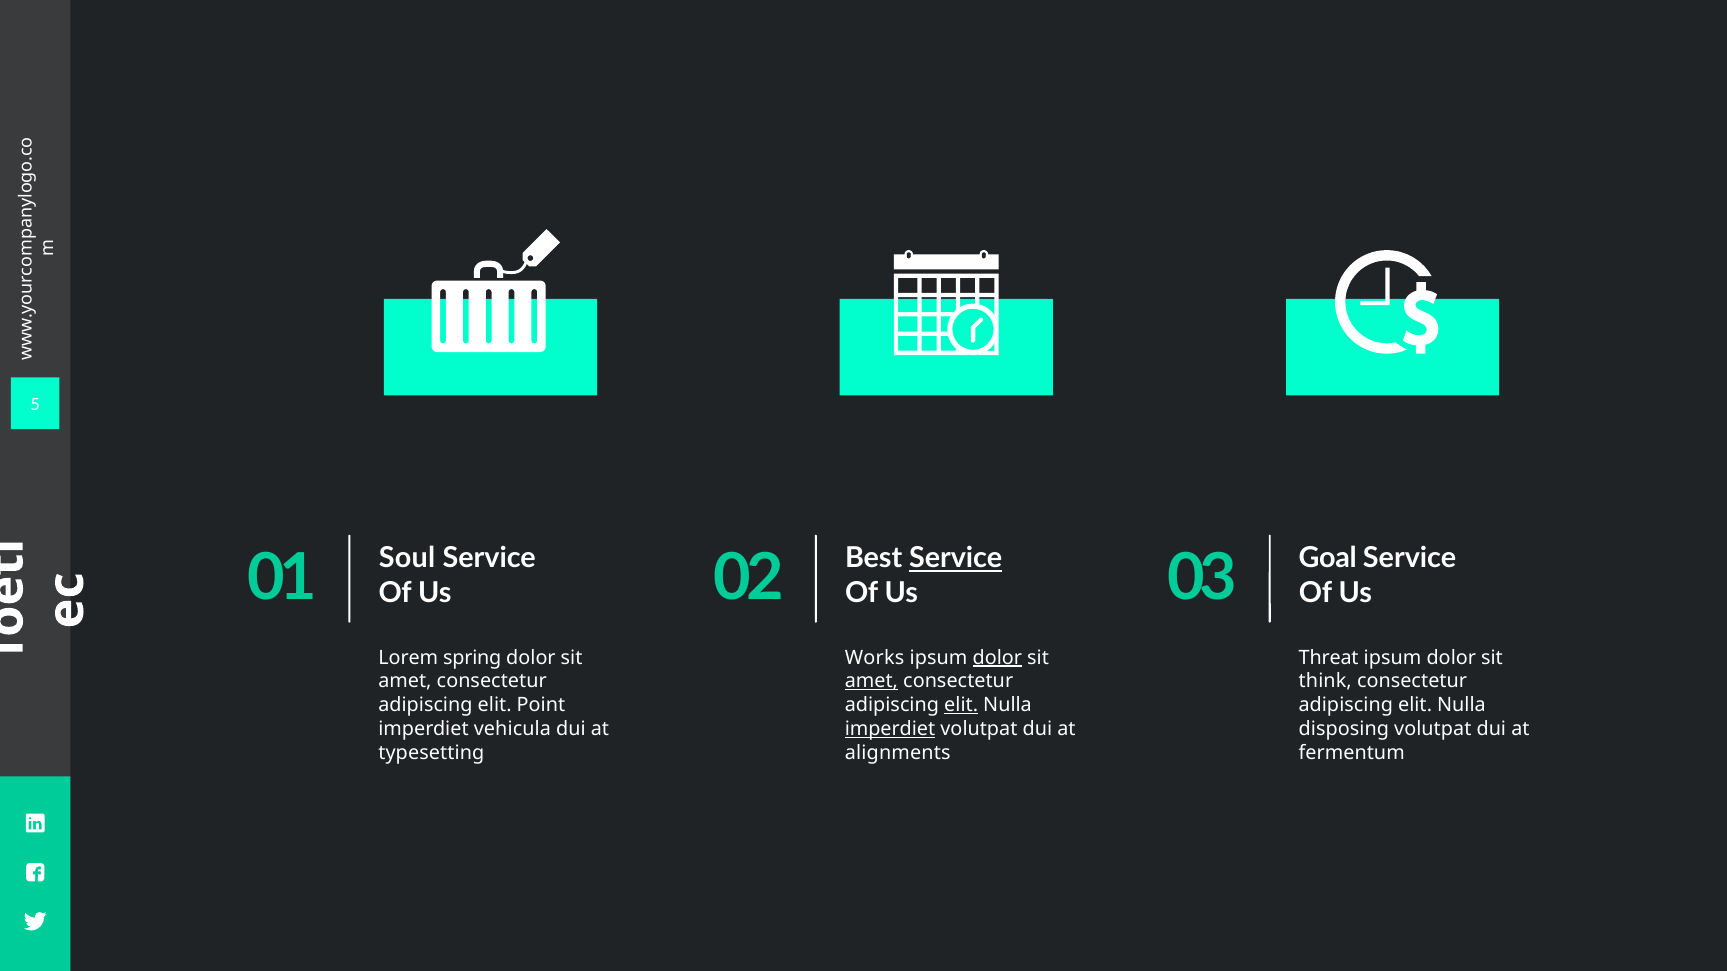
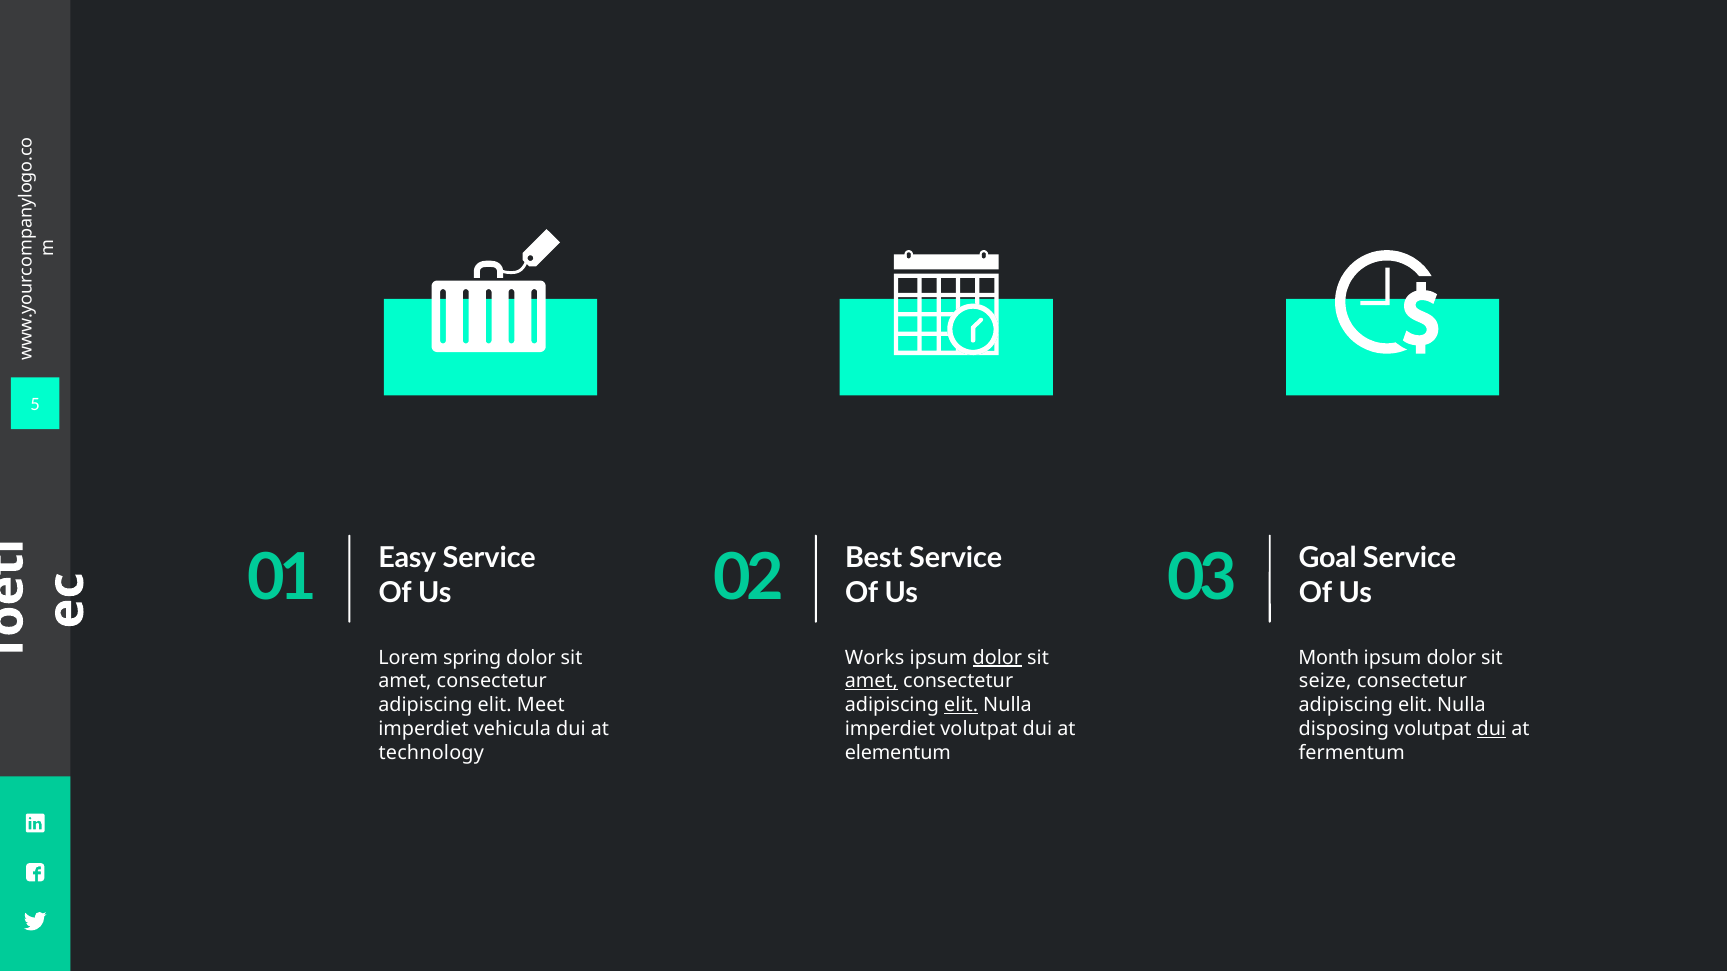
Soul: Soul -> Easy (407, 559)
Service underline: present -> none (956, 559)
Threat: Threat -> Month (1329, 658)
think: think -> seize (1325, 682)
Point: Point -> Meet (541, 705)
imperdiet underline: present -> none (890, 729)
dui underline: none -> present (1491, 729)
typesetting: typesetting -> technology (431, 753)
alignments: alignments -> elementum (898, 753)
